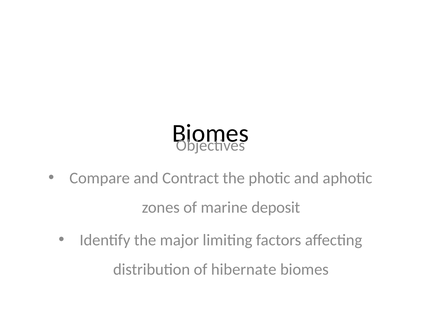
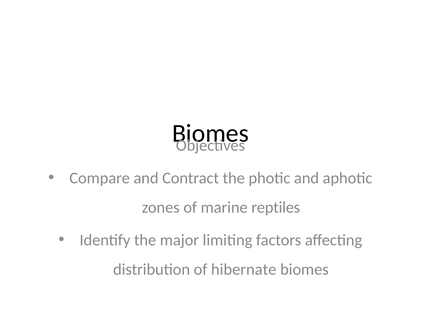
deposit: deposit -> reptiles (276, 208)
